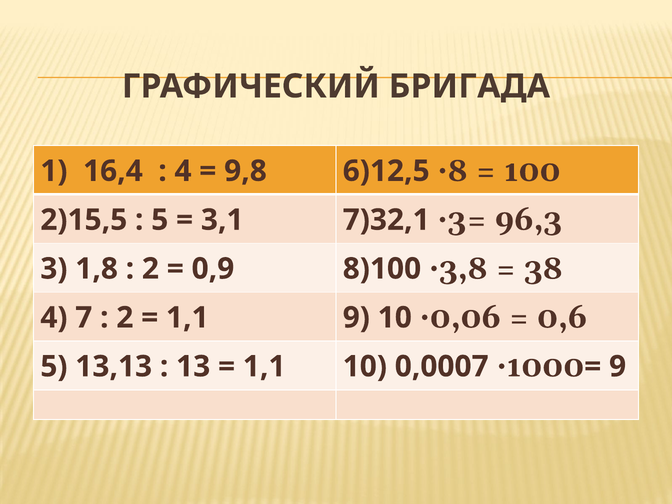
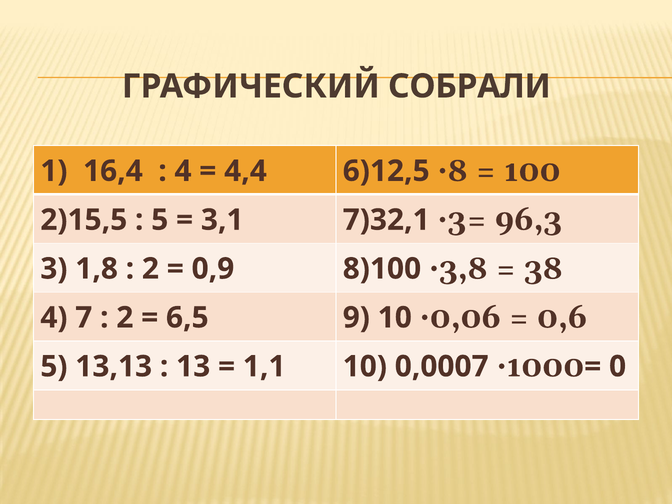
БРИГАДА: БРИГАДА -> СОБРАЛИ (470, 86)
9,8: 9,8 -> 4,4 (245, 171)
1,1: 1,1 -> 6,5 (187, 318)
9: 9 -> 0 (618, 366)
